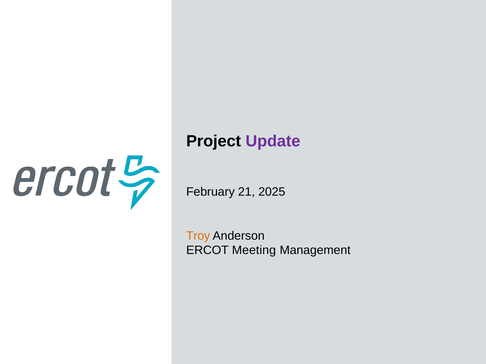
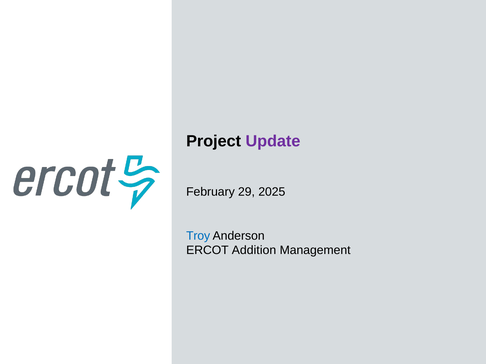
21: 21 -> 29 (247, 192)
Troy colour: orange -> blue (198, 236)
Meeting: Meeting -> Addition (254, 251)
